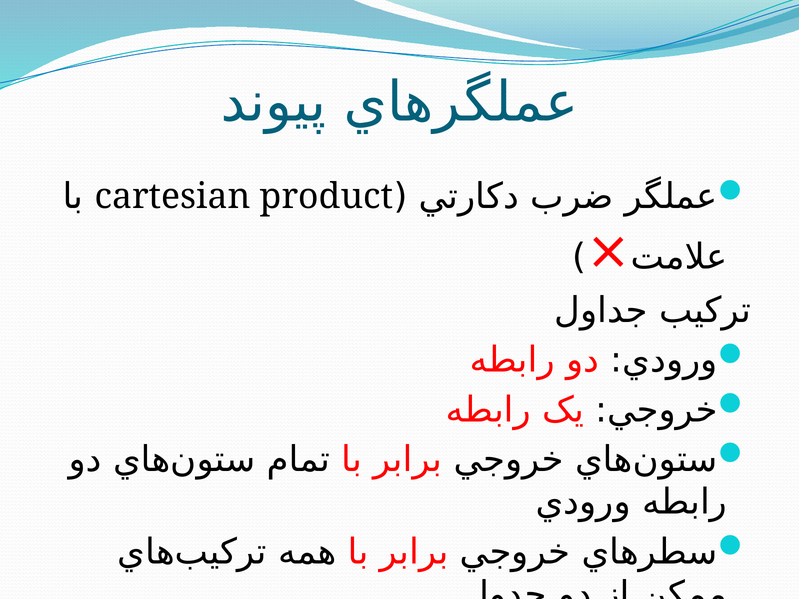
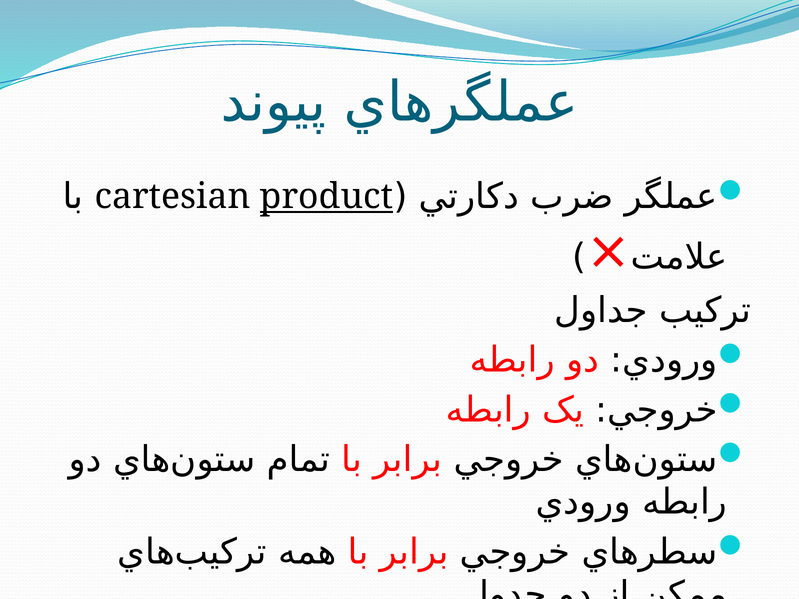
product underline: none -> present (326, 197)
